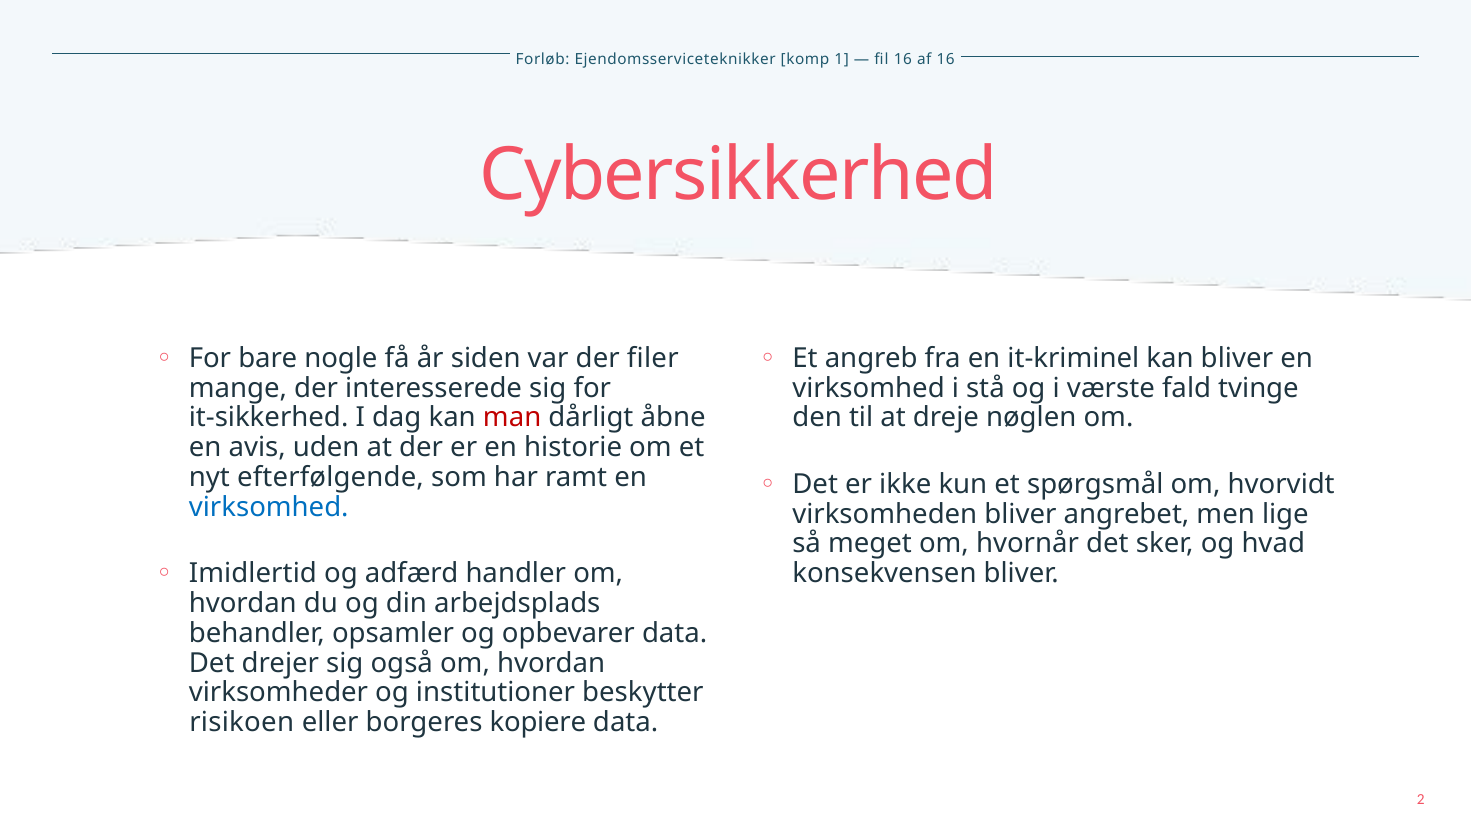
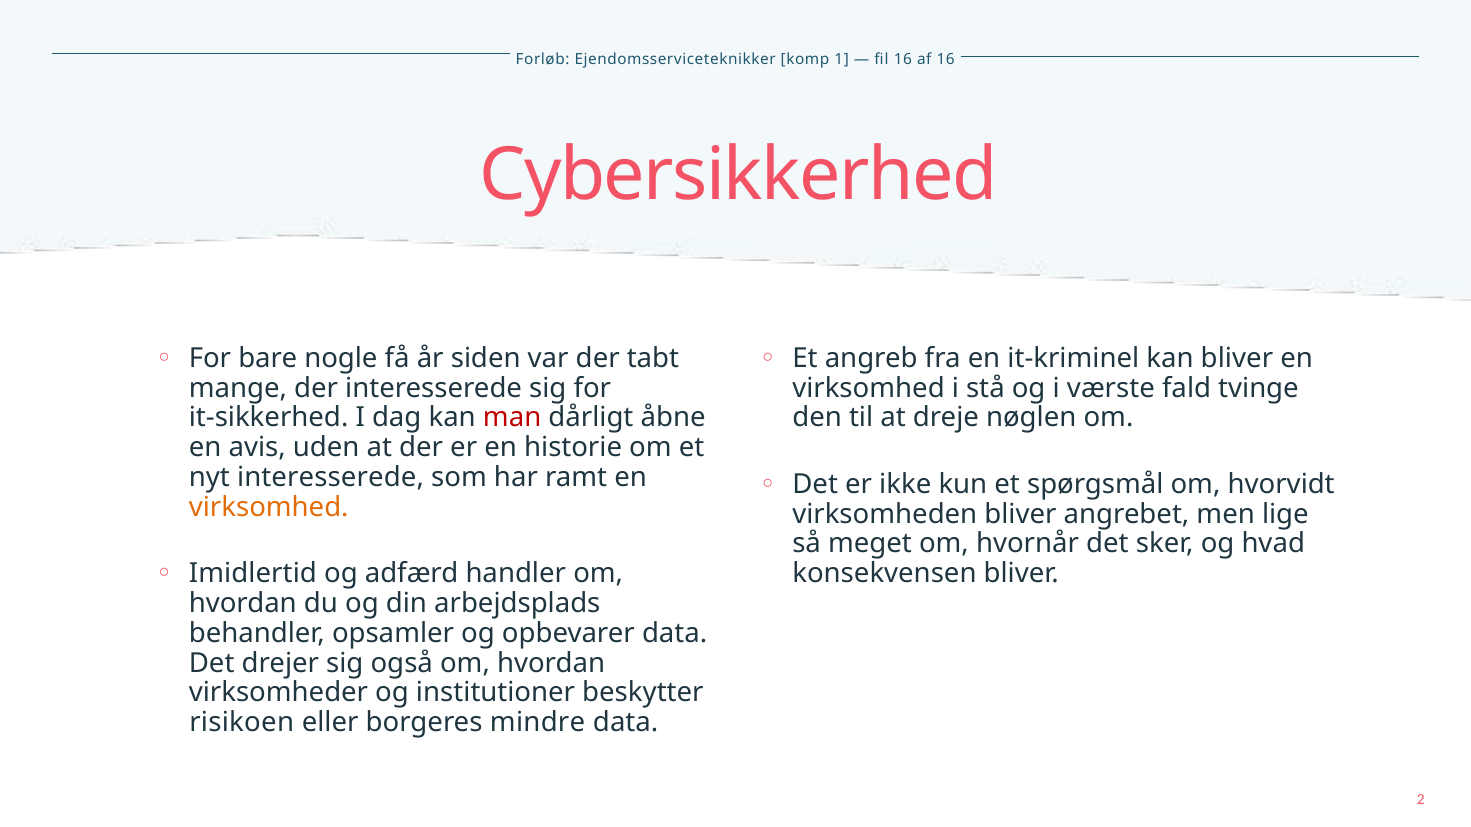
filer: filer -> tabt (653, 358)
nyt efterfølgende: efterfølgende -> interesserede (330, 477)
virksomhed colour: blue -> orange (269, 507)
kopiere: kopiere -> mindre (538, 723)
